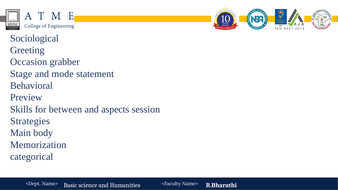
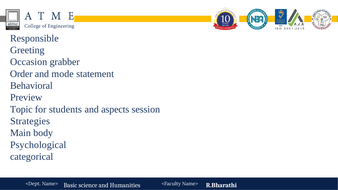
Sociological: Sociological -> Responsible (34, 38)
Stage: Stage -> Order (21, 74)
Skills: Skills -> Topic (21, 109)
between: between -> students (65, 109)
Memorization: Memorization -> Psychological (38, 145)
